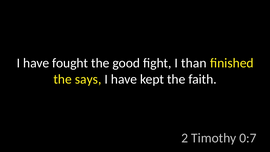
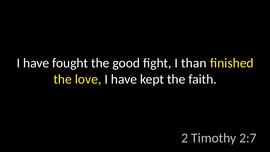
says: says -> love (88, 79)
0:7: 0:7 -> 2:7 (248, 138)
